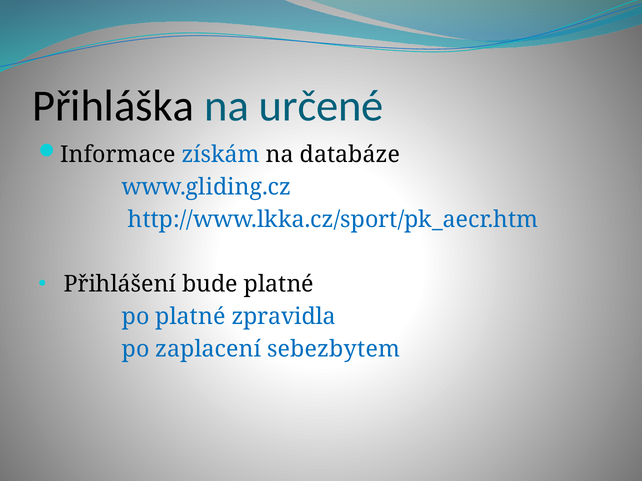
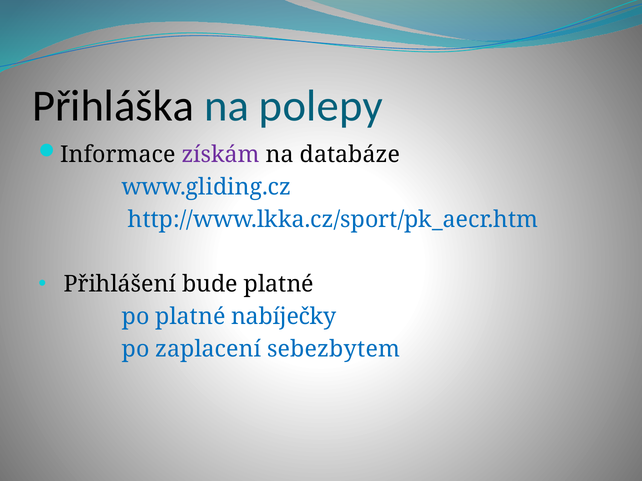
určené: určené -> polepy (321, 106)
získám colour: blue -> purple (221, 155)
zpravidla: zpravidla -> nabíječky (284, 317)
